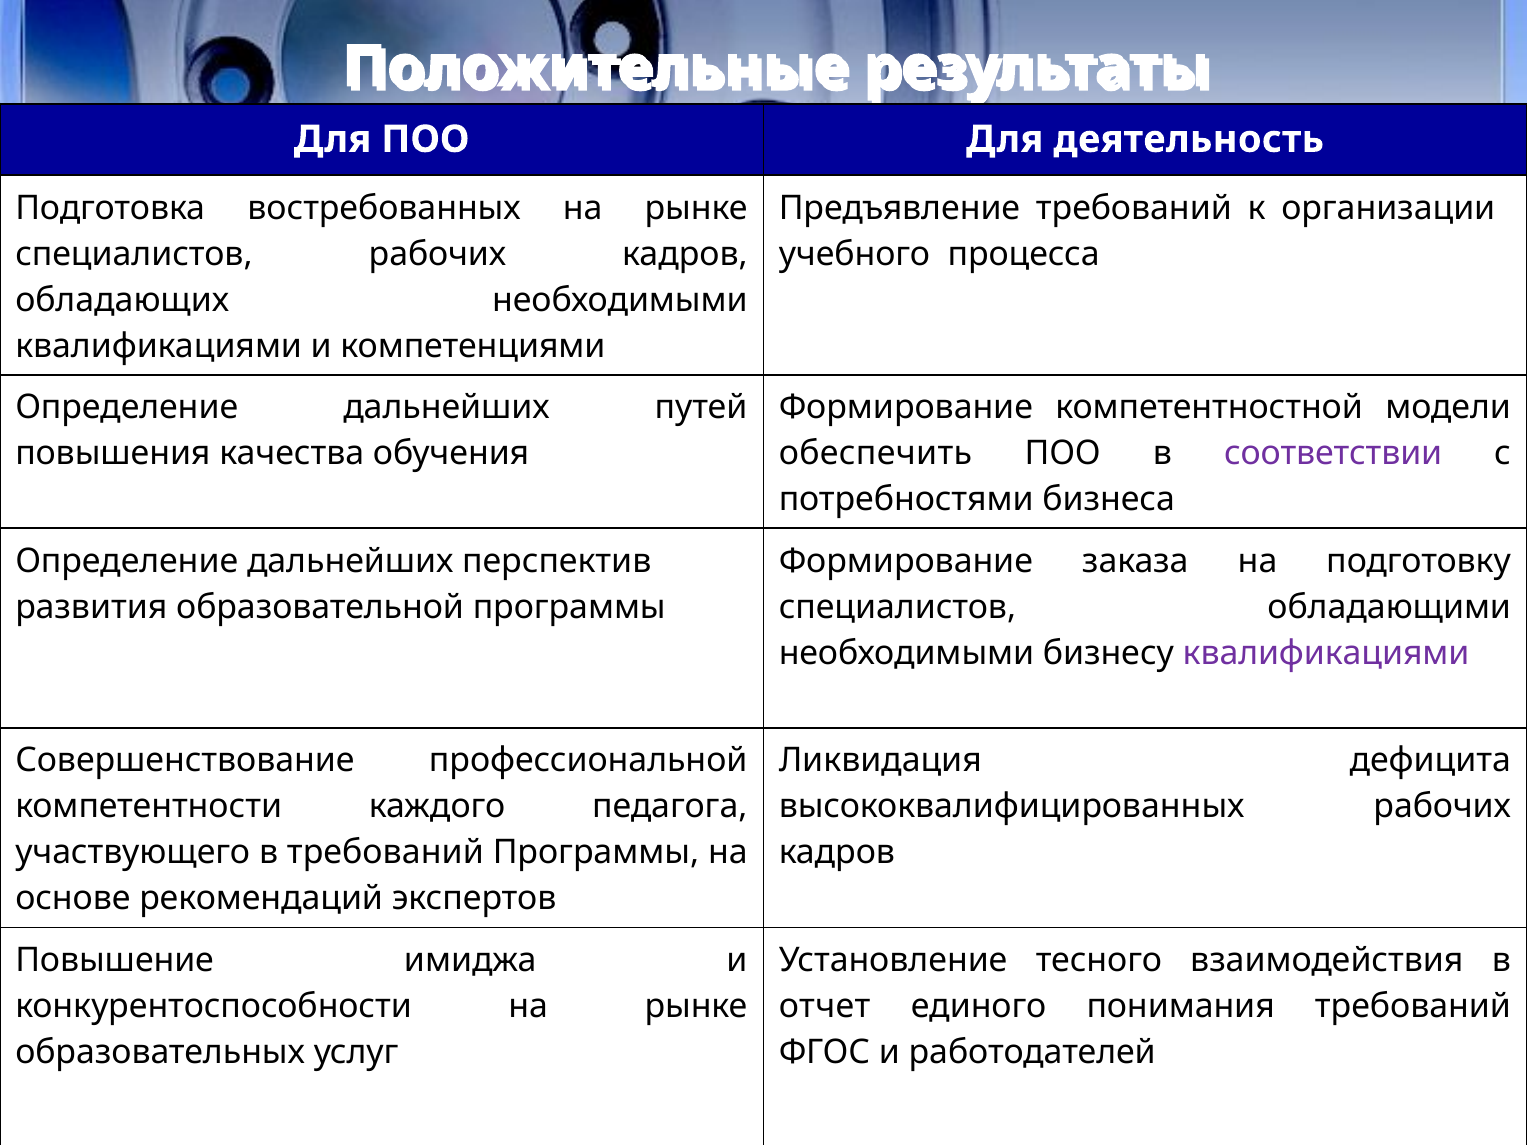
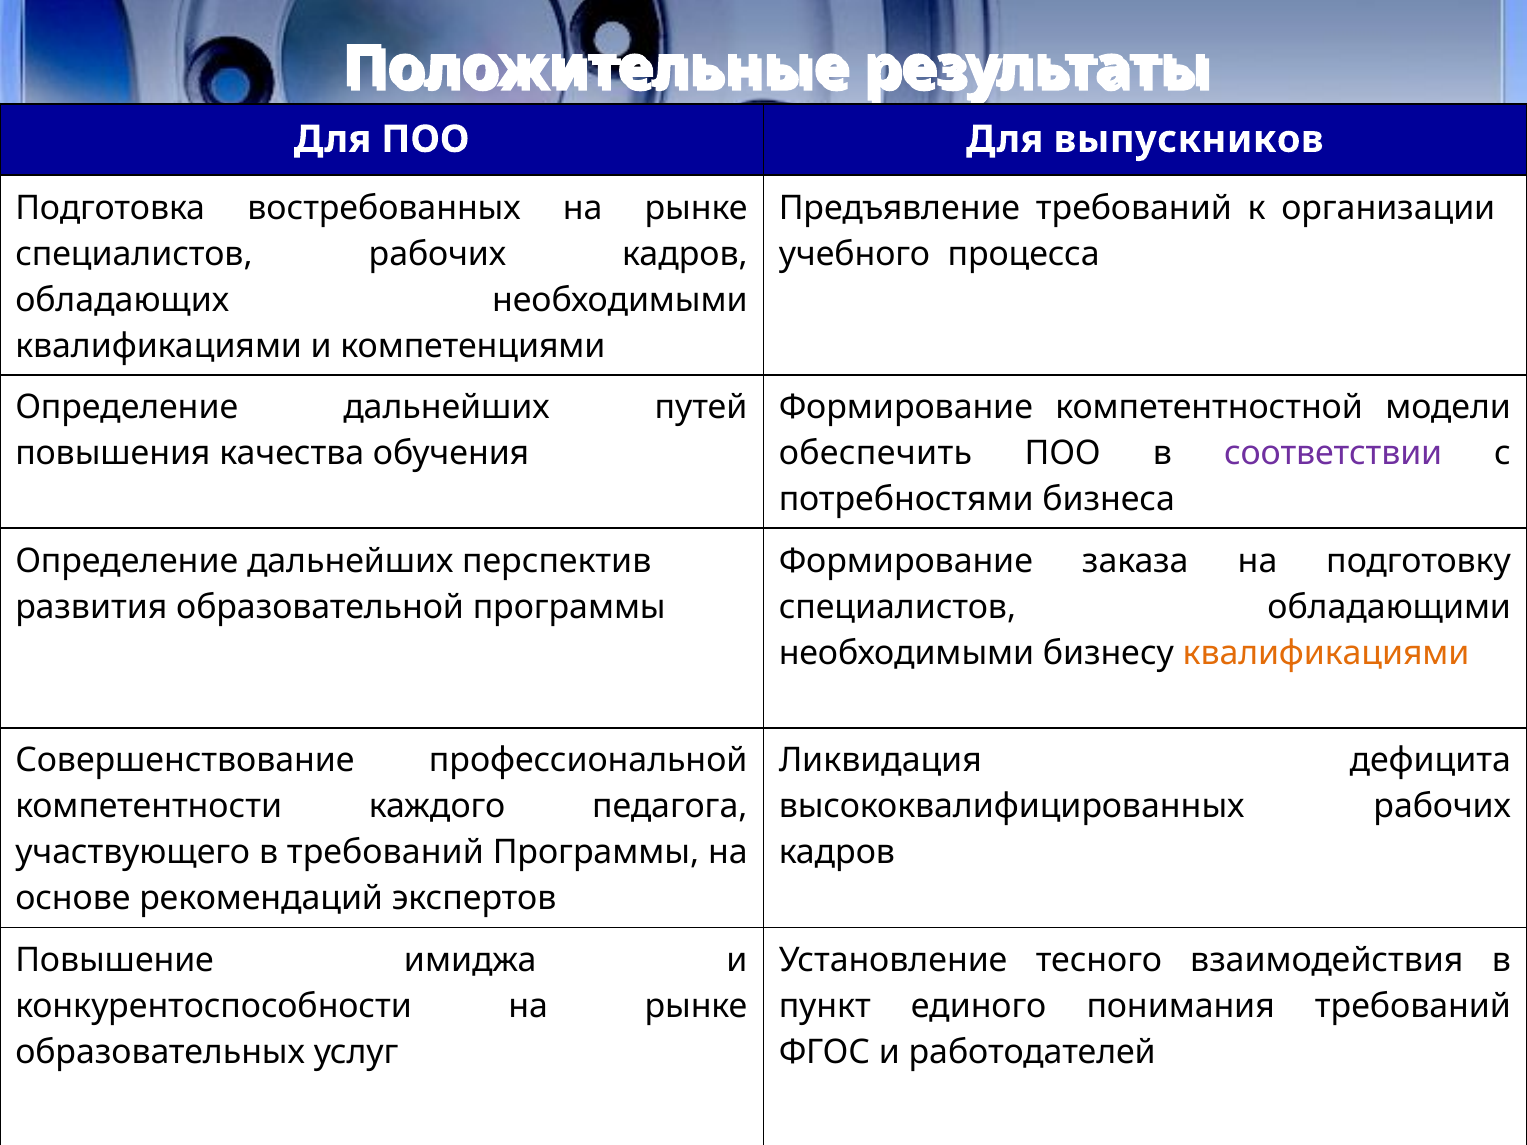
деятельность: деятельность -> выпускников (1189, 139)
квалификациями colour: purple -> orange (1326, 653)
отчет: отчет -> пункт (825, 1006)
